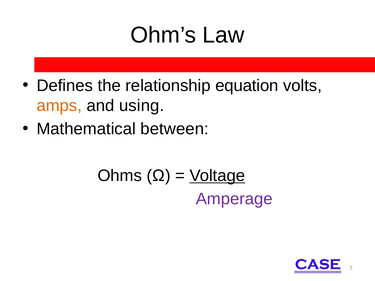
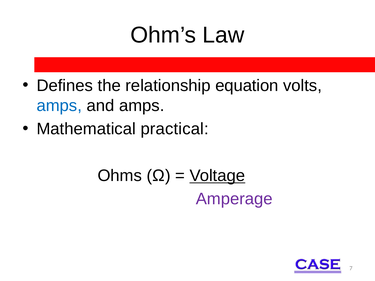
amps colour: orange -> blue (59, 106)
and using: using -> amps (142, 106)
between: between -> practical (175, 129)
